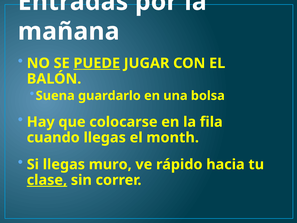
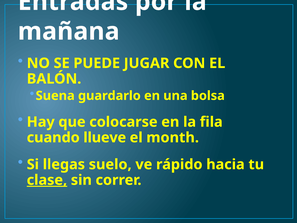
PUEDE underline: present -> none (97, 63)
cuando llegas: llegas -> llueve (105, 137)
muro: muro -> suelo (110, 164)
